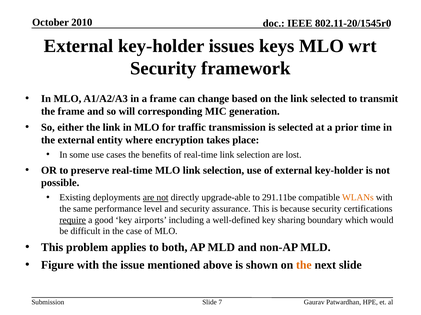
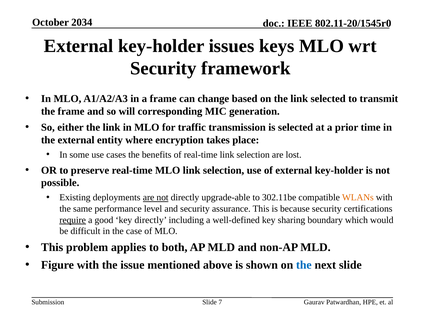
2010: 2010 -> 2034 (82, 22)
291.11be: 291.11be -> 302.11be (279, 198)
key airports: airports -> directly (151, 220)
the colour: orange -> blue (304, 266)
